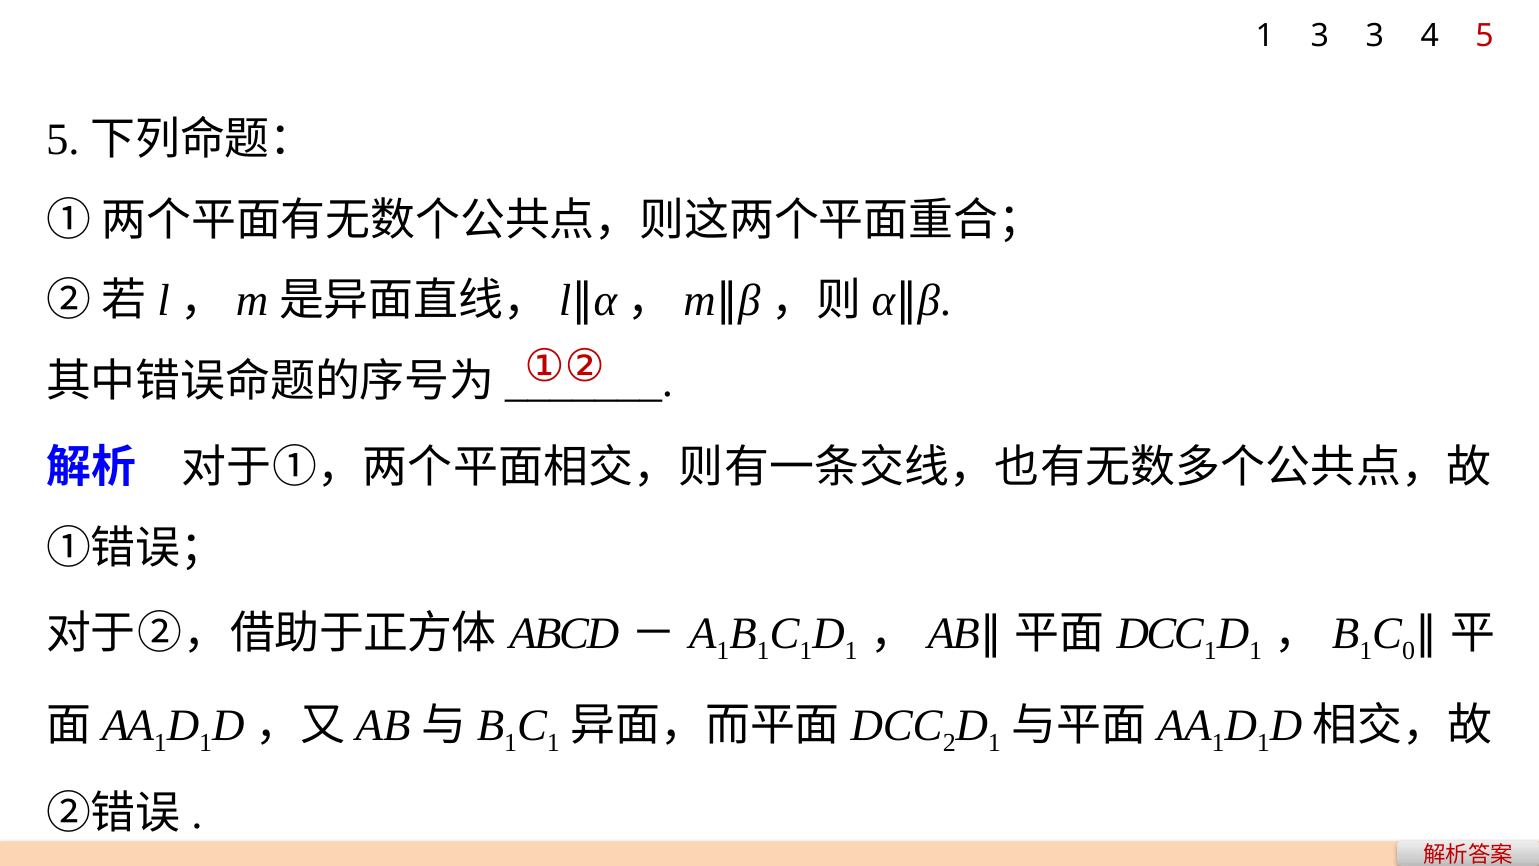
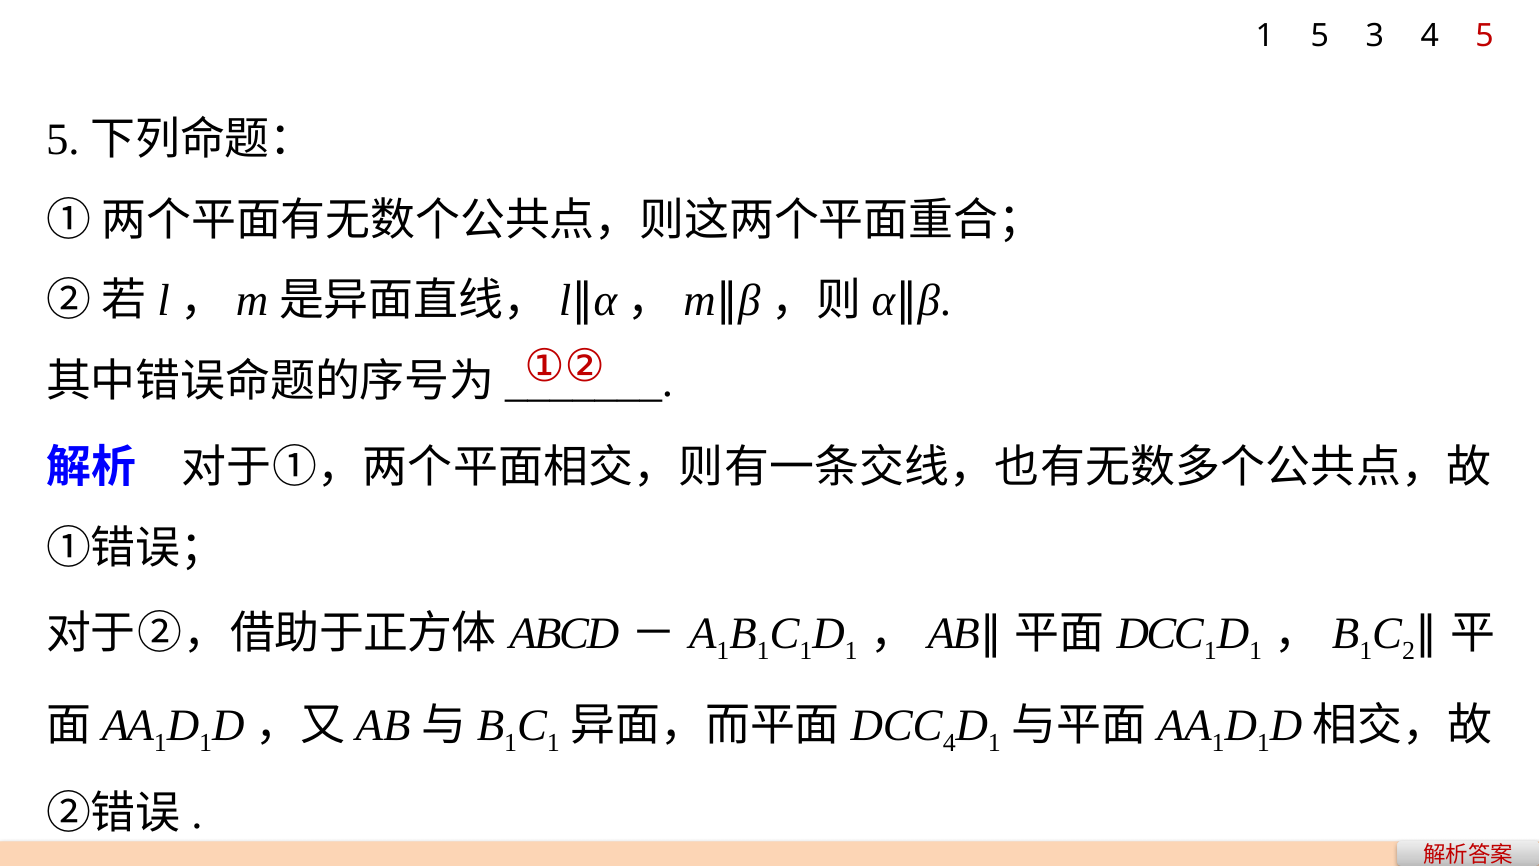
1 3: 3 -> 5 (1320, 36)
0: 0 -> 2 (1409, 651)
2: 2 -> 4 (949, 743)
